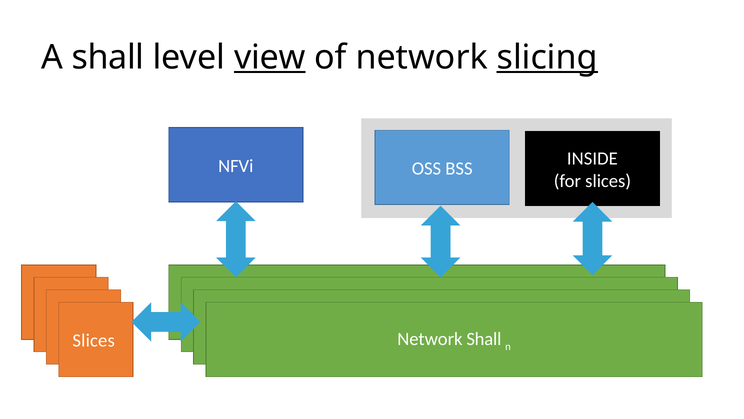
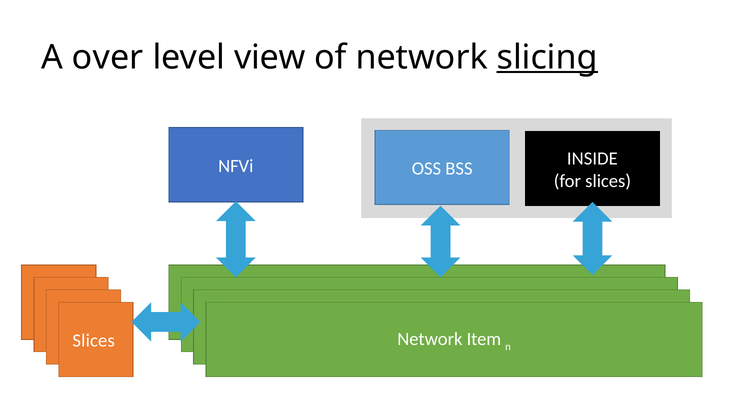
A shall: shall -> over (108, 57)
view underline: present -> none (270, 57)
Network Shall: Shall -> Item (484, 339)
